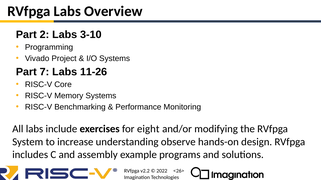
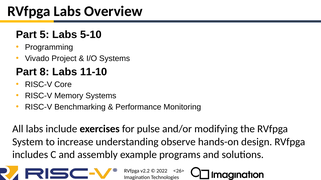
2: 2 -> 5 (44, 35)
3-10: 3-10 -> 5-10 (91, 35)
7: 7 -> 8 (44, 72)
11-26: 11-26 -> 11-10 (94, 72)
eight: eight -> pulse (148, 129)
